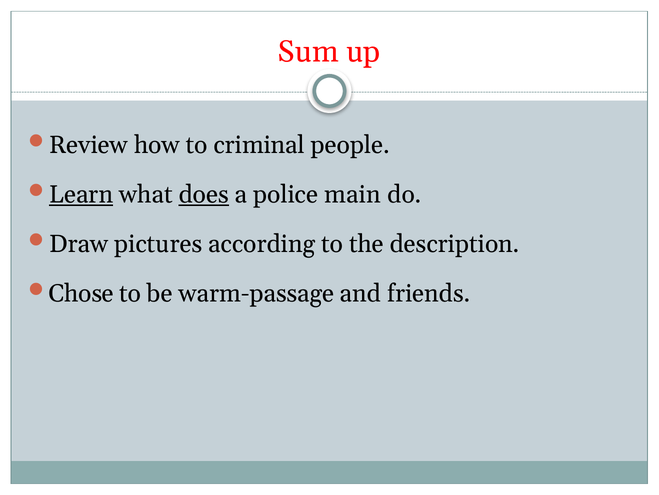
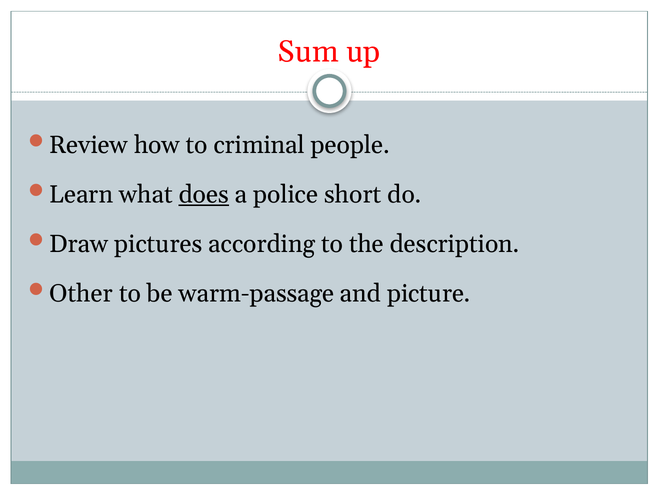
Learn underline: present -> none (81, 194)
main: main -> short (353, 194)
Chose: Chose -> Other (81, 293)
friends: friends -> picture (429, 293)
